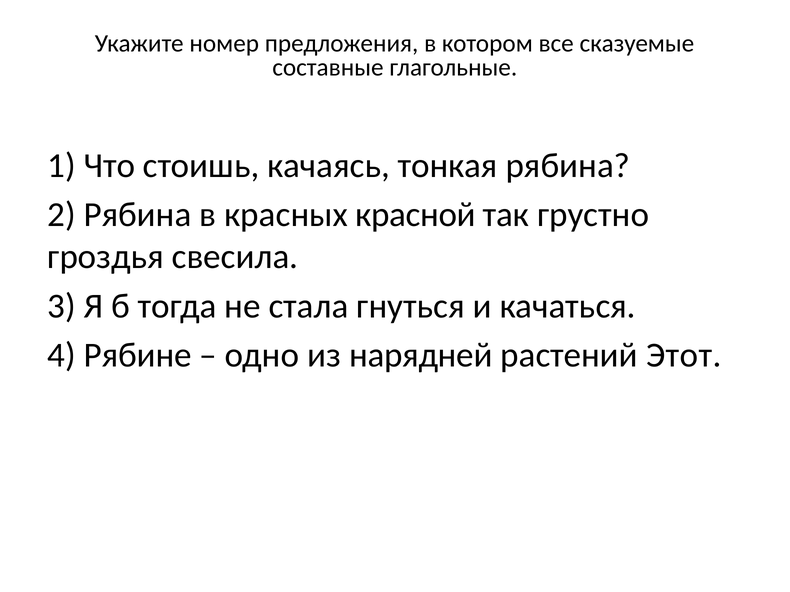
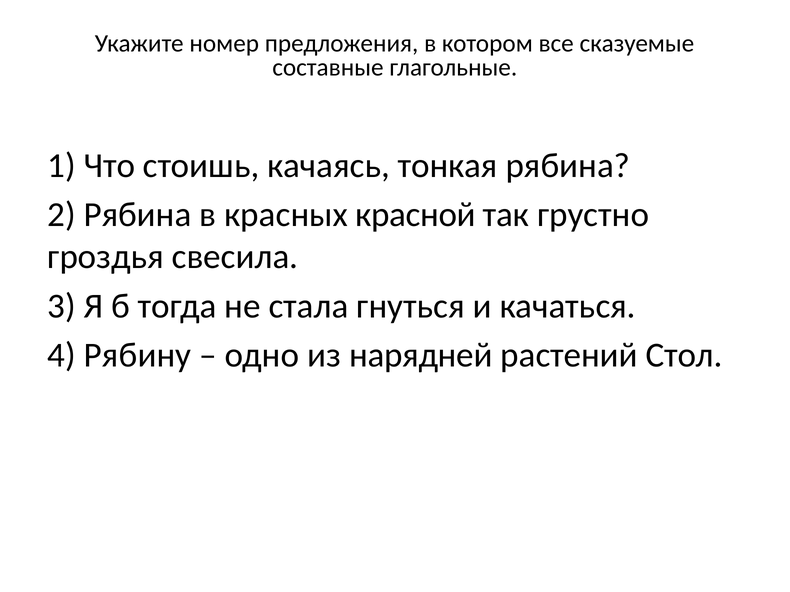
Рябине: Рябине -> Рябину (138, 355)
Этот: Этот -> Стол (684, 355)
